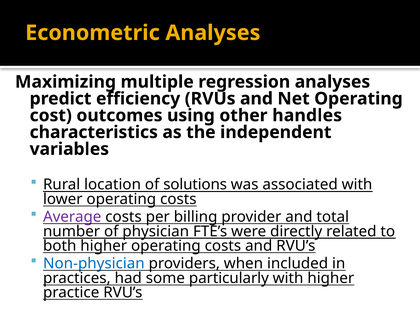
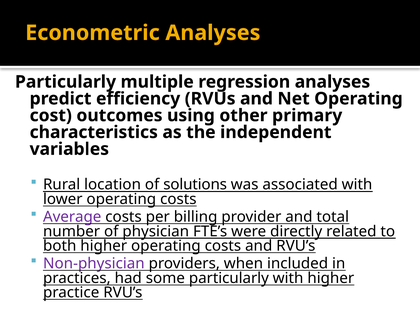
Maximizing: Maximizing -> Particularly (66, 82)
handles: handles -> primary (307, 115)
Non-physician colour: blue -> purple (94, 263)
